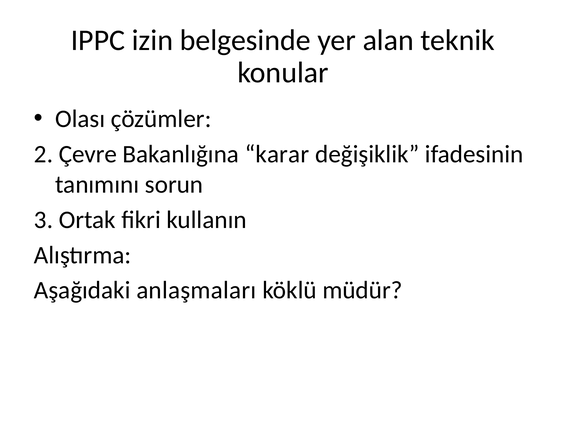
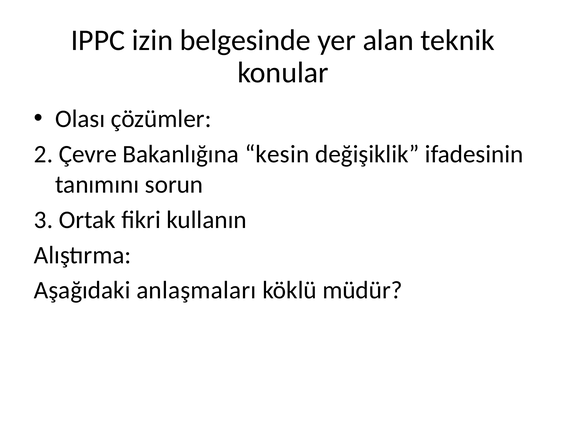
karar: karar -> kesin (277, 154)
